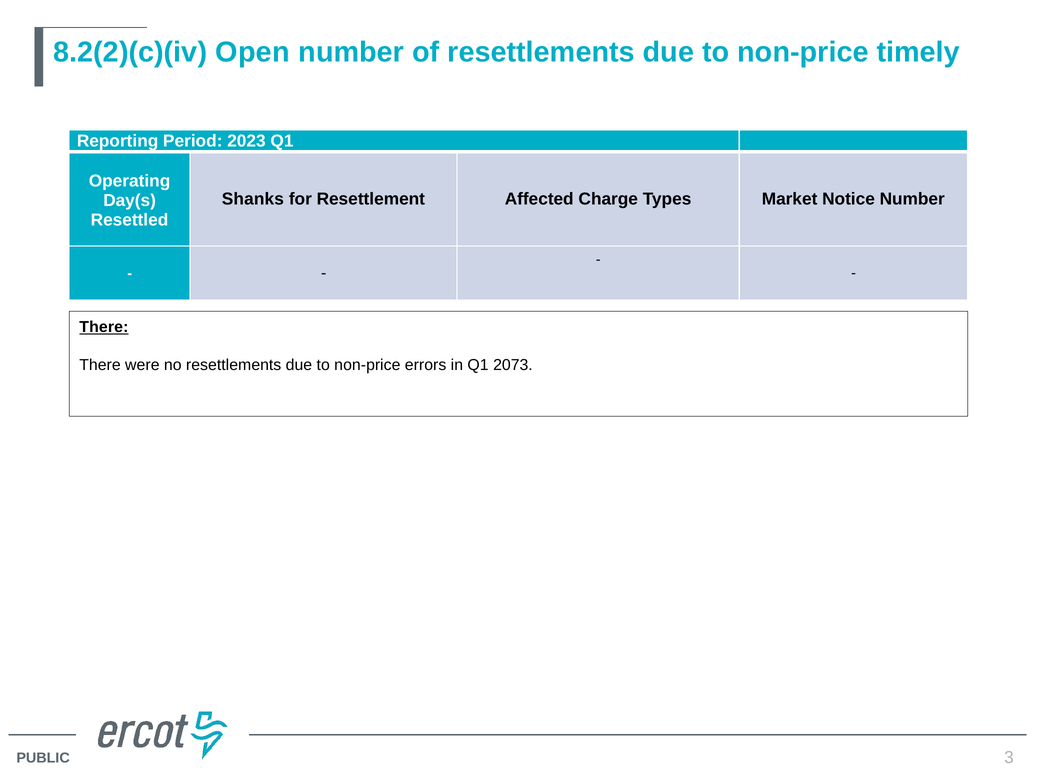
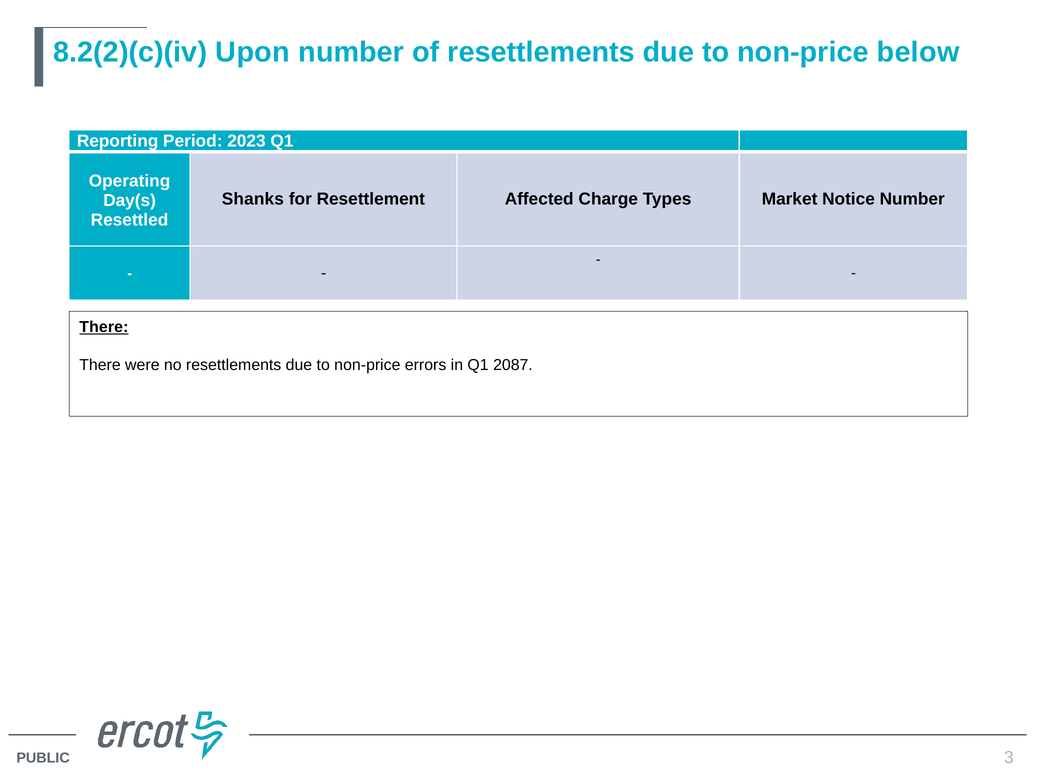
Open: Open -> Upon (253, 52)
timely: timely -> below (918, 52)
2073: 2073 -> 2087 (513, 365)
